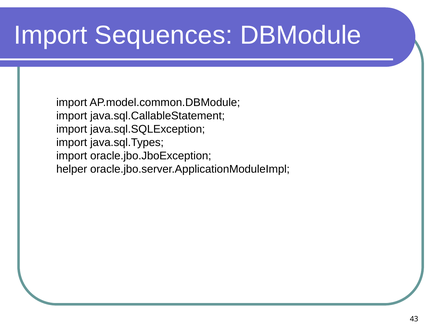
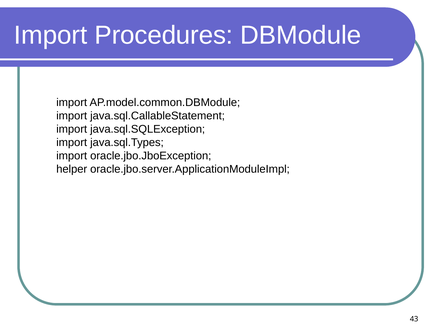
Sequences: Sequences -> Procedures (164, 35)
